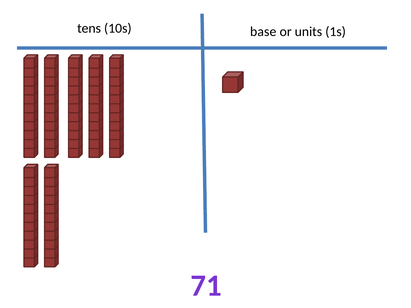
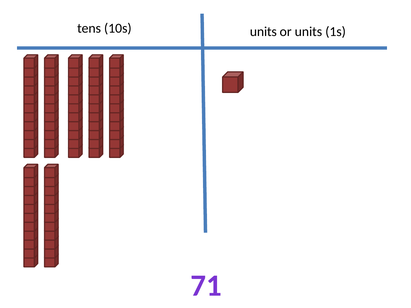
10s base: base -> units (263, 32)
